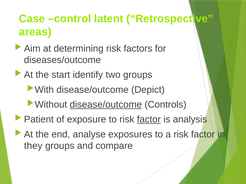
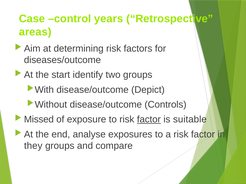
latent: latent -> years (109, 19)
disease/outcome underline: present -> none (106, 105)
Patient: Patient -> Missed (39, 120)
analysis: analysis -> suitable (190, 120)
